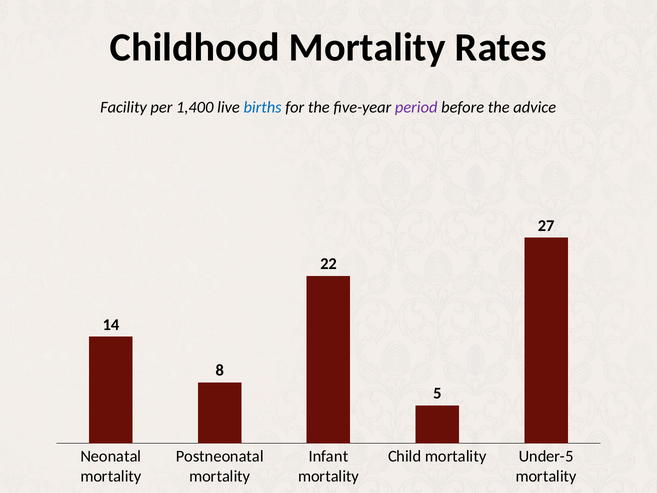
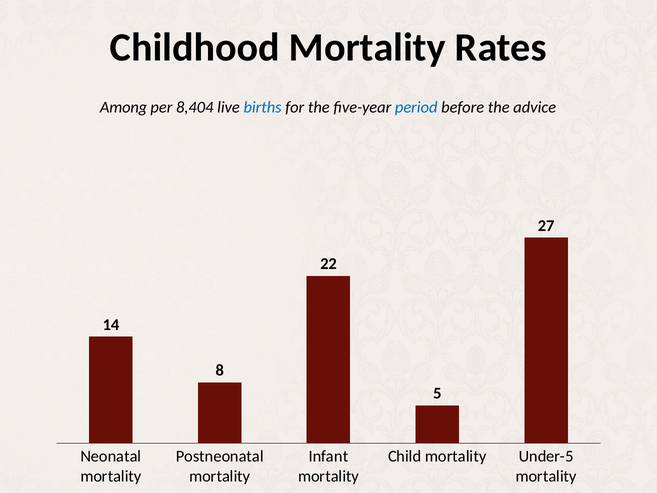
Facility: Facility -> Among (124, 107)
1,400: 1,400 -> 8,404 (195, 107)
period colour: purple -> blue (416, 107)
